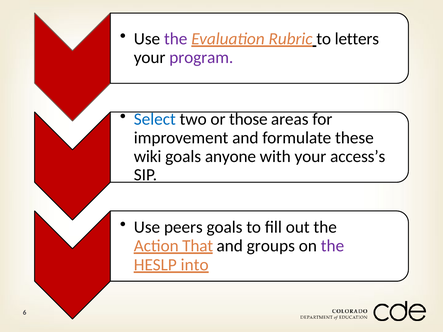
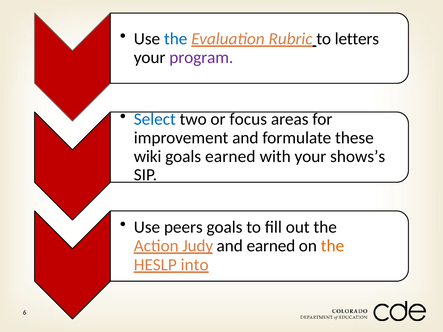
the colour: purple -> blue (176, 39)
those: those -> focus (248, 119)
goals anyone: anyone -> earned (230, 156)
access’s: access’s -> shows’s (358, 156)
That: That -> Judy (198, 246)
and groups: groups -> earned (271, 246)
the colour: purple -> orange (333, 246)
